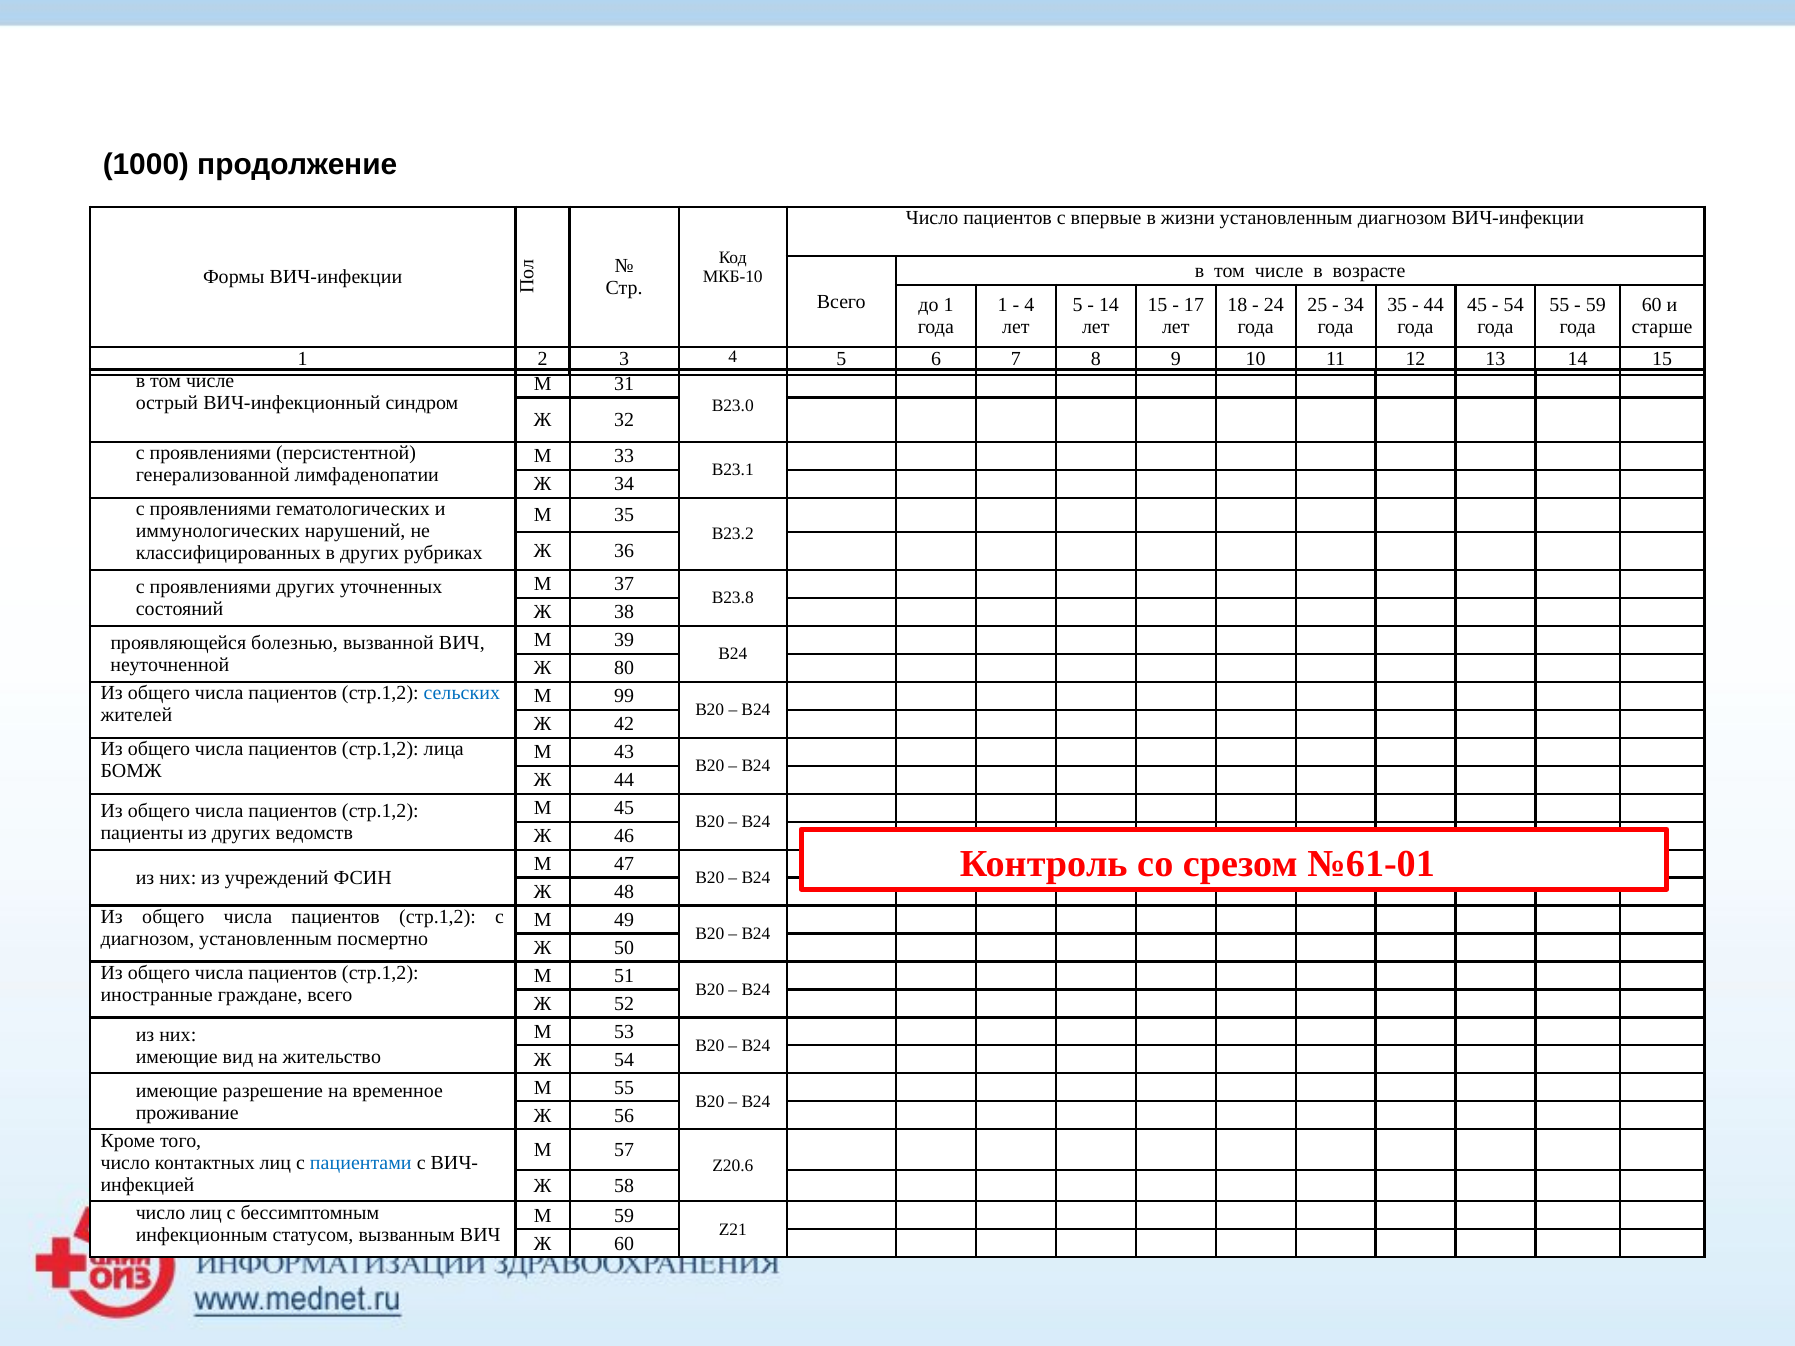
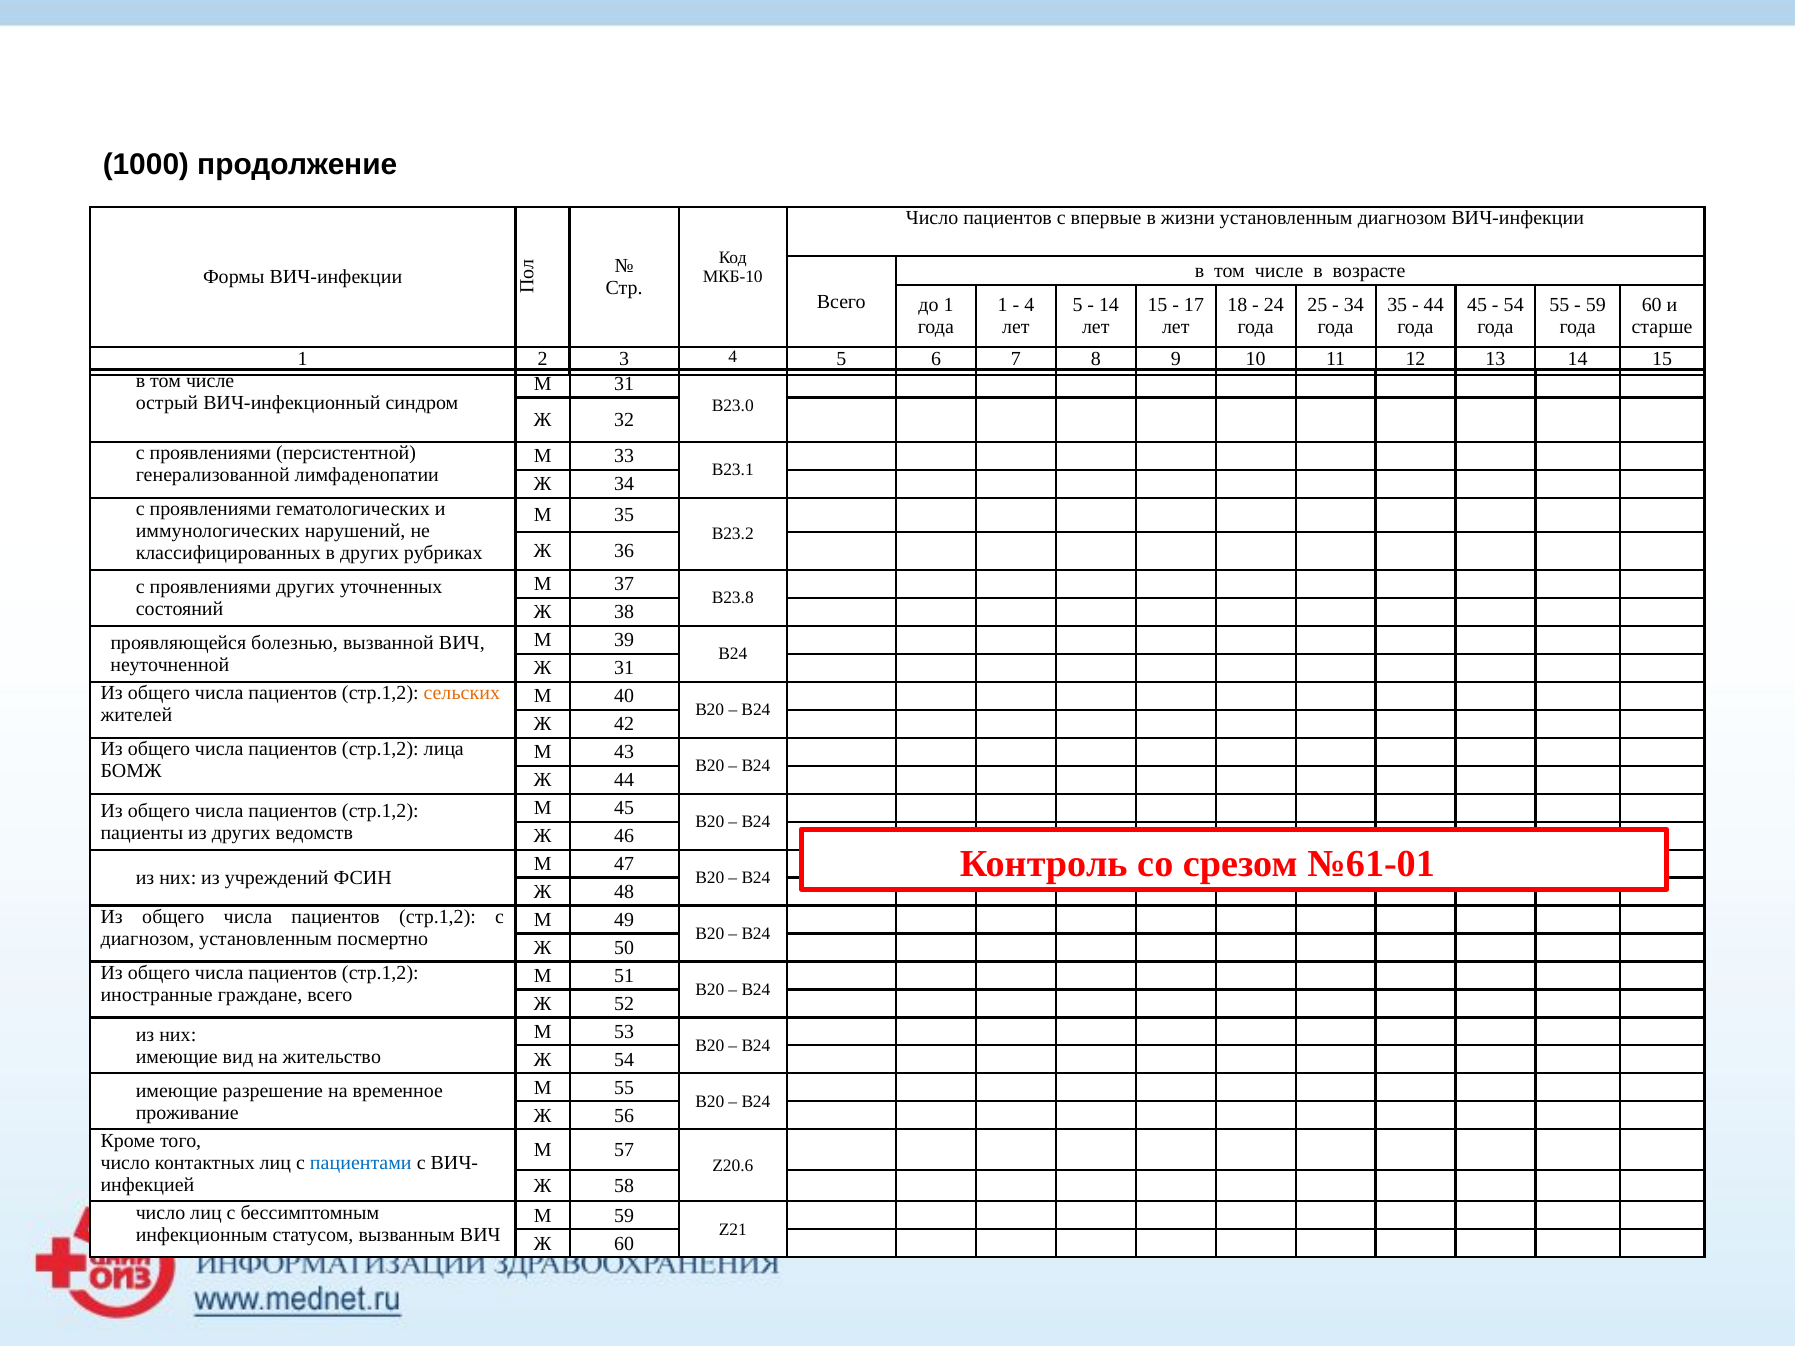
Ж 80: 80 -> 31 (624, 668)
сельских colour: blue -> orange (462, 693)
99: 99 -> 40 (624, 696)
